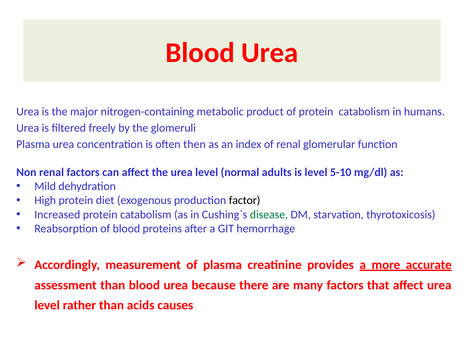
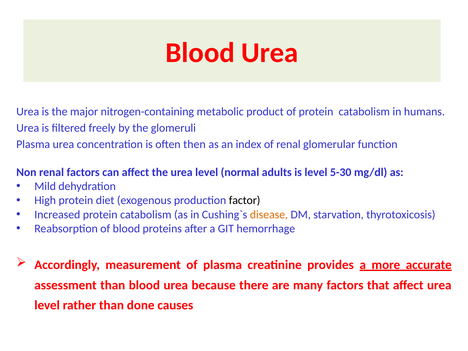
5-10: 5-10 -> 5-30 (341, 172)
disease colour: green -> orange (269, 214)
acids: acids -> done (141, 305)
